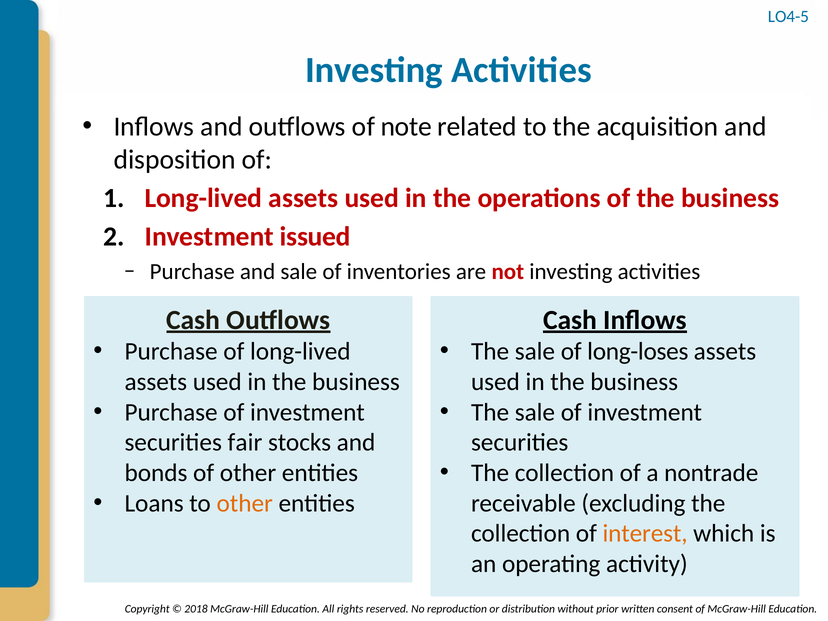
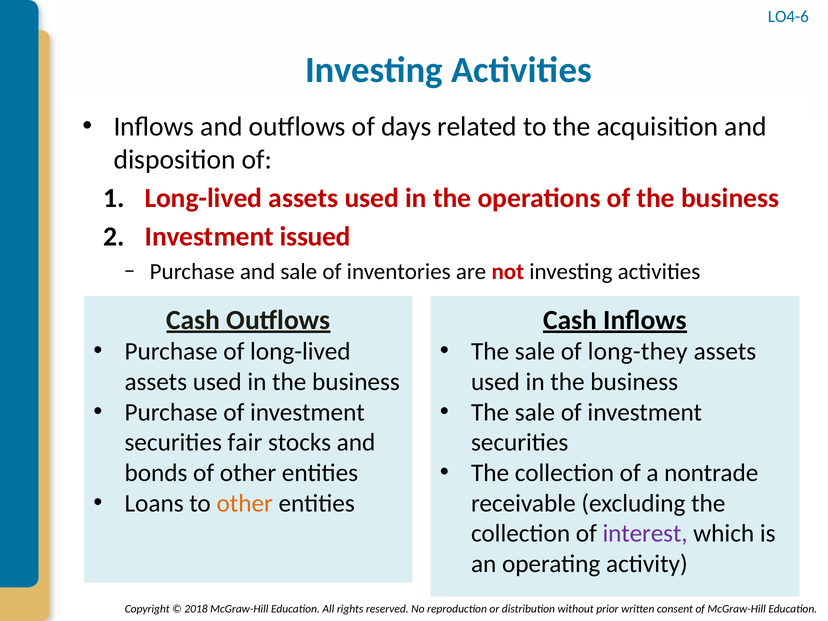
LO4-5: LO4-5 -> LO4-6 (788, 16)
note: note -> days (406, 126)
long-loses: long-loses -> long-they (638, 351)
interest colour: orange -> purple (645, 534)
